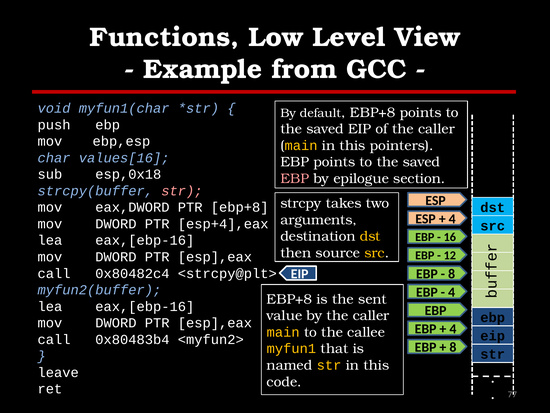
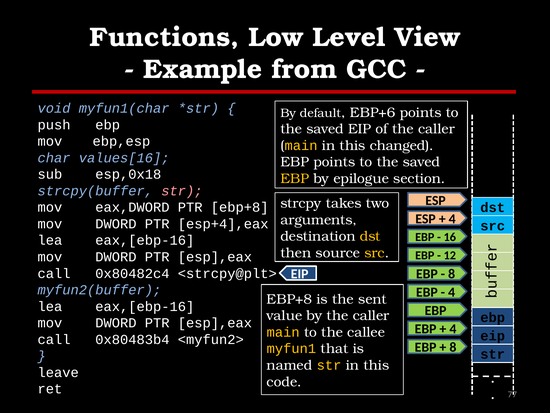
default EBP+8: EBP+8 -> EBP+6 (373, 112)
pointers: pointers -> changed (402, 145)
EBP colour: pink -> yellow (295, 178)
